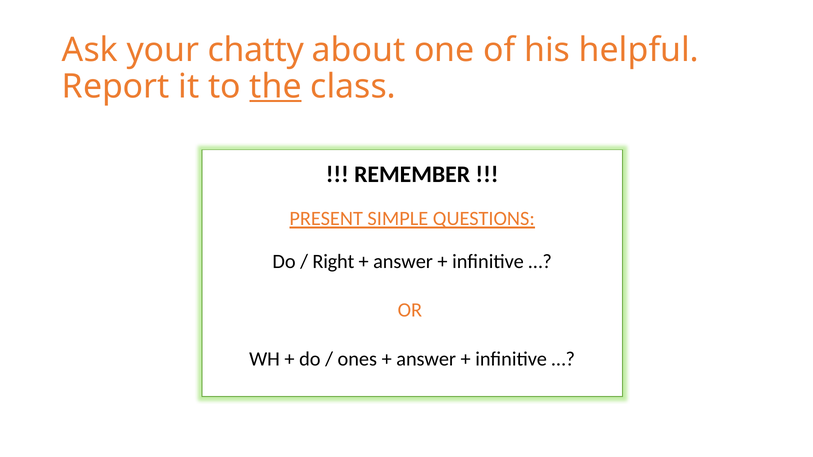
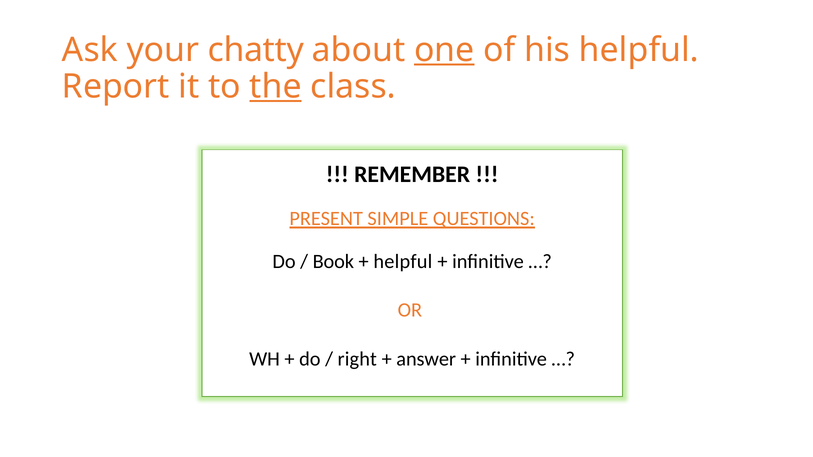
one underline: none -> present (444, 50)
Right: Right -> Book (333, 262)
answer: answer -> helpful (403, 262)
ones: ones -> right (357, 359)
